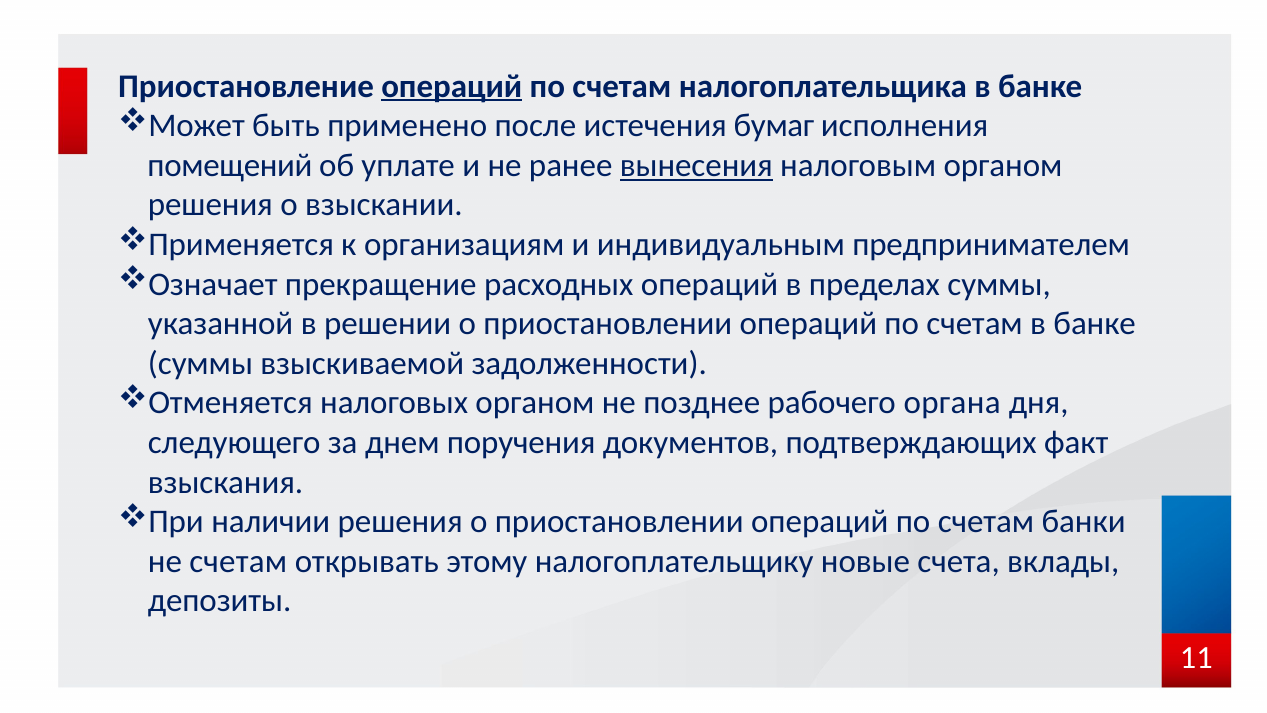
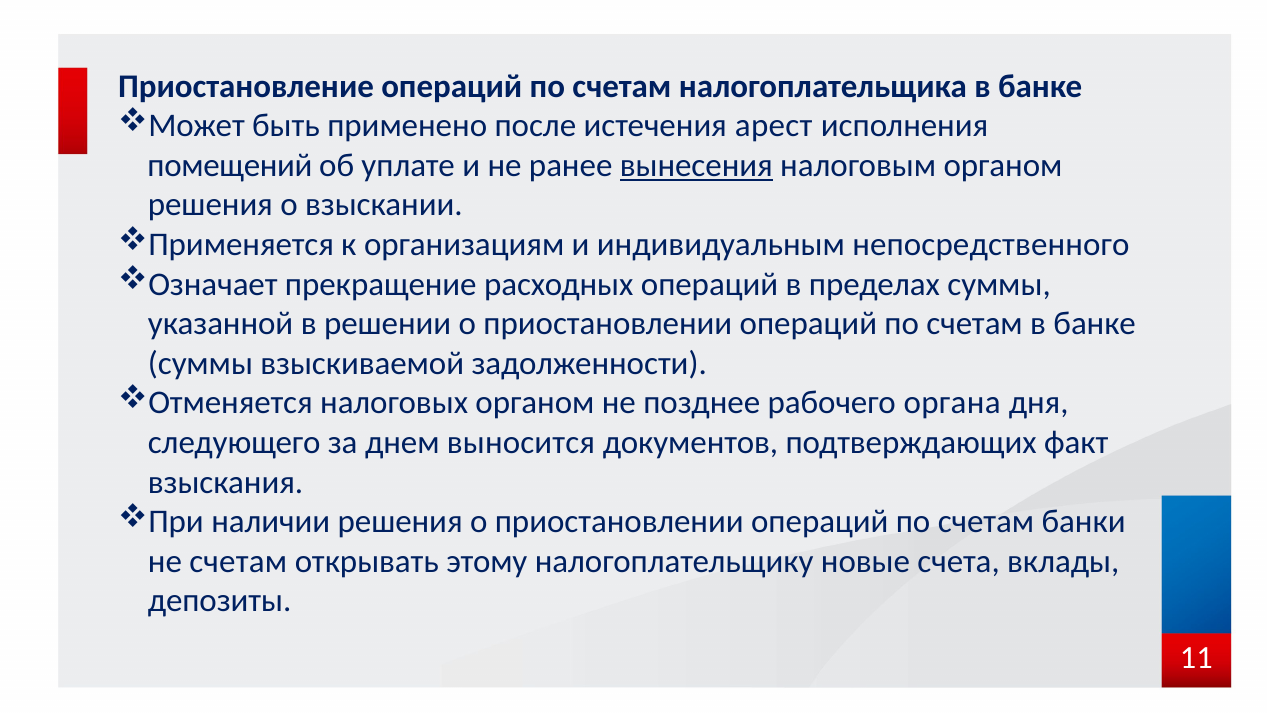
операций underline: present -> none (452, 86)
бумаг: бумаг -> арест (774, 126)
предпринимателем: предпринимателем -> непосредственного (991, 244)
поручения: поручения -> выносится (521, 442)
